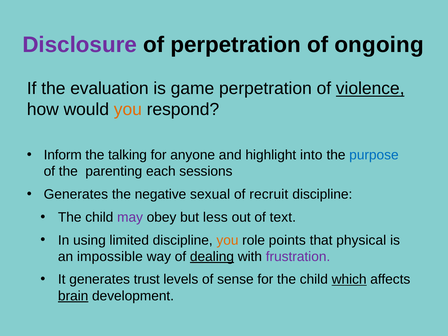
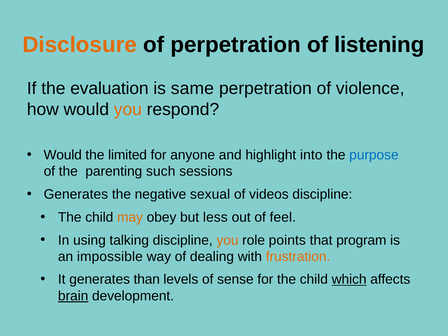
Disclosure colour: purple -> orange (80, 45)
ongoing: ongoing -> listening (379, 45)
game: game -> same (192, 89)
violence underline: present -> none (370, 89)
Inform: Inform -> Would (63, 155)
talking: talking -> limited (128, 155)
each: each -> such (161, 171)
recruit: recruit -> videos (269, 194)
may colour: purple -> orange (130, 217)
text: text -> feel (283, 217)
limited: limited -> talking (129, 240)
physical: physical -> program (361, 240)
dealing underline: present -> none (212, 257)
frustration colour: purple -> orange (298, 257)
trust: trust -> than (147, 279)
